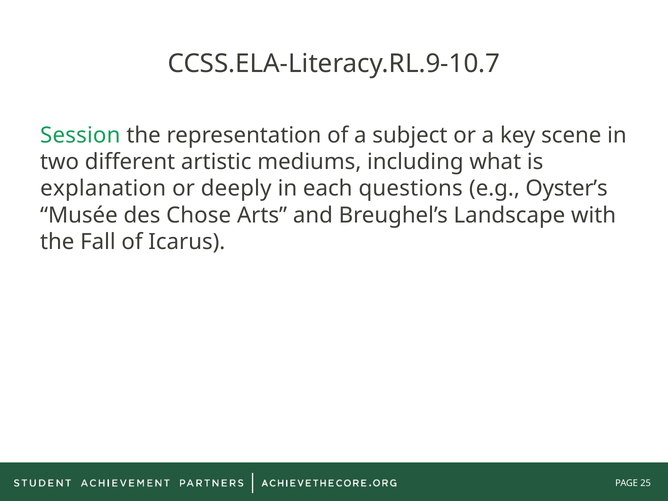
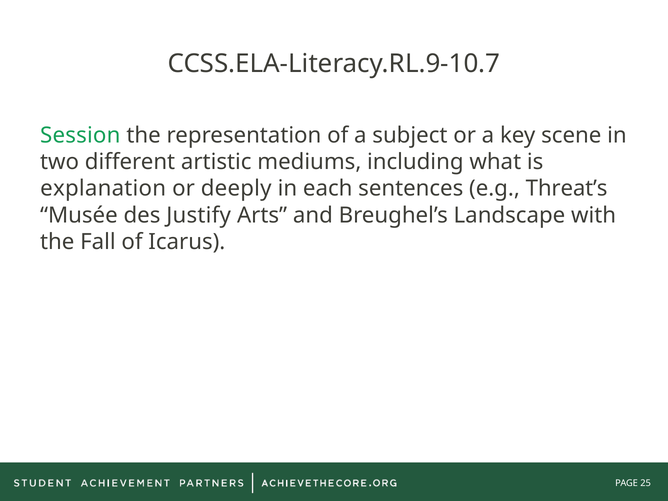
questions: questions -> sentences (411, 189)
Oyster’s: Oyster’s -> Threat’s (567, 189)
Chose: Chose -> Justify (199, 215)
